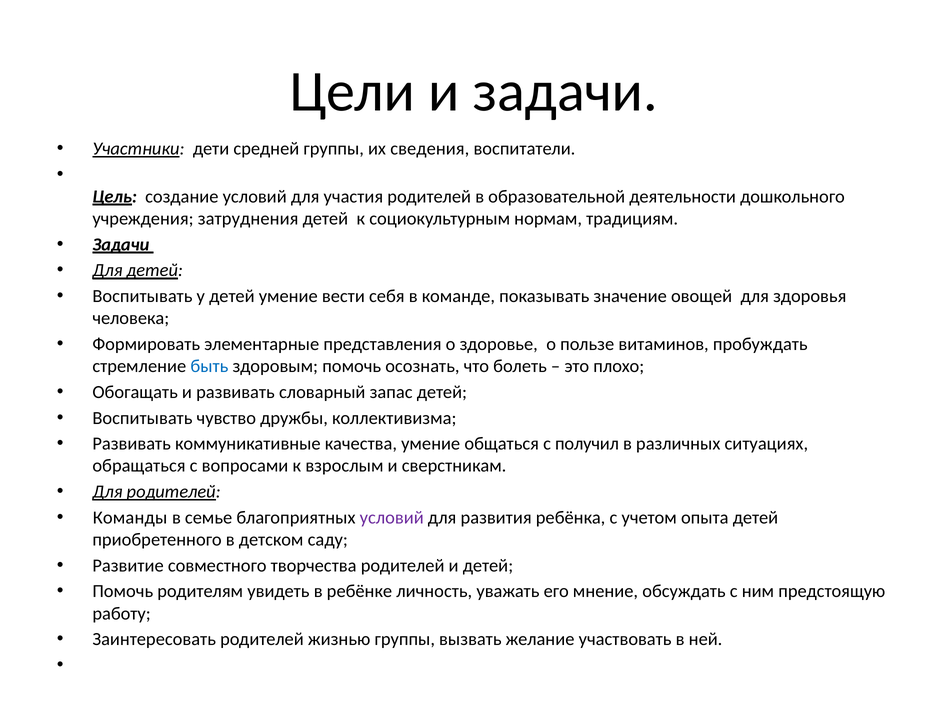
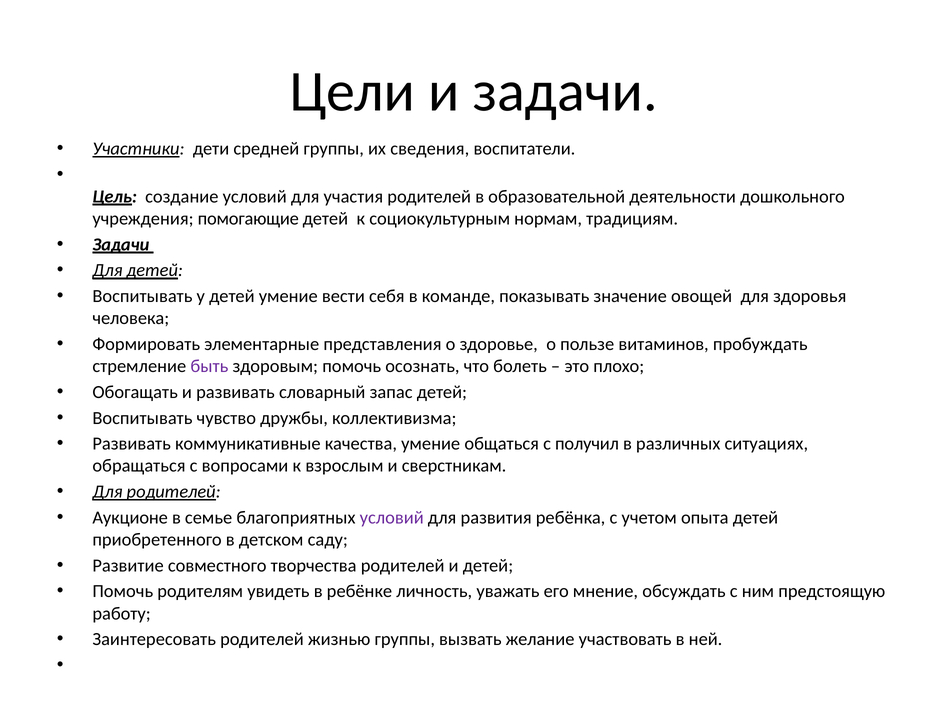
затруднения: затруднения -> помогающие (248, 219)
быть colour: blue -> purple (209, 366)
Команды: Команды -> Аукционе (130, 518)
